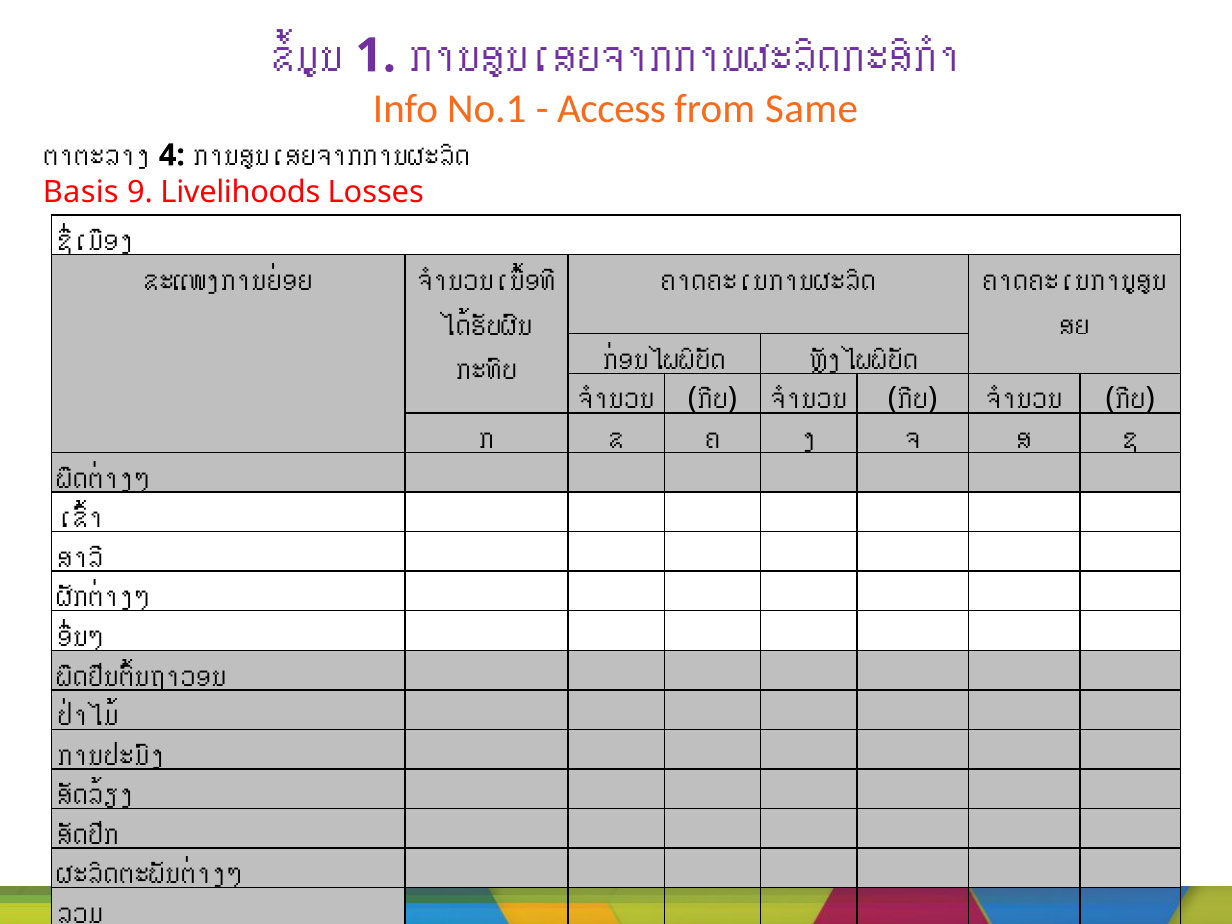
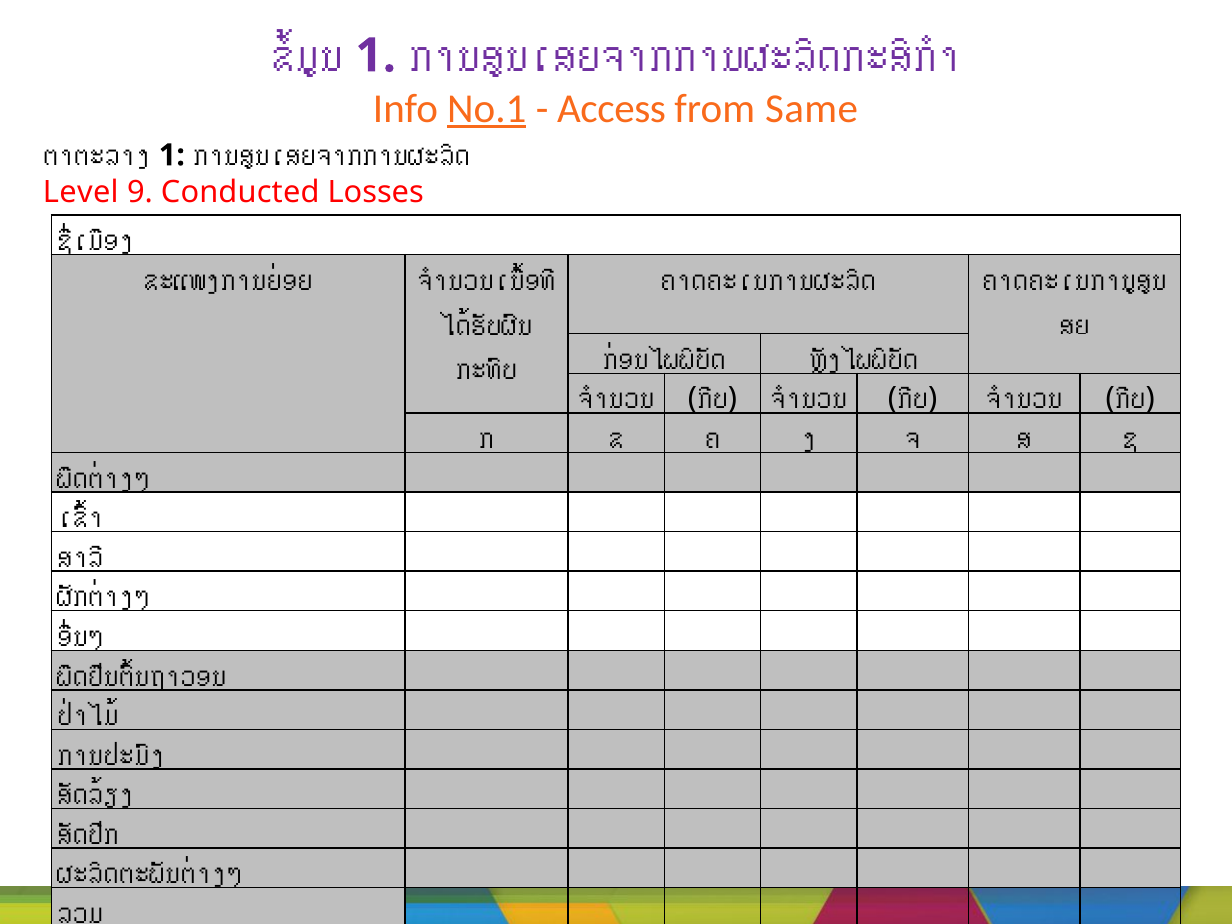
No.1 underline: none -> present (487, 109)
4: 4 -> 1 (172, 155)
Basis: Basis -> Level (81, 192)
Livelihoods: Livelihoods -> Conducted (240, 192)
